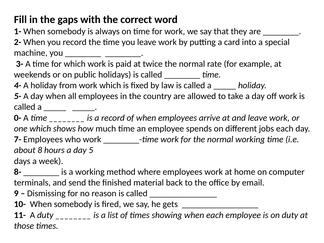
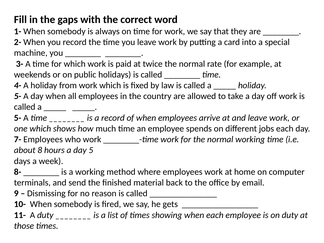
0-: 0- -> 5- (18, 118)
